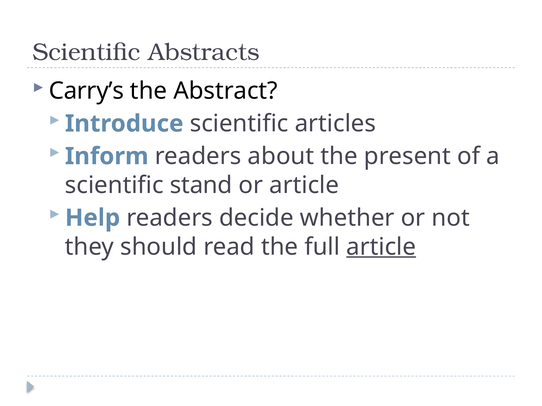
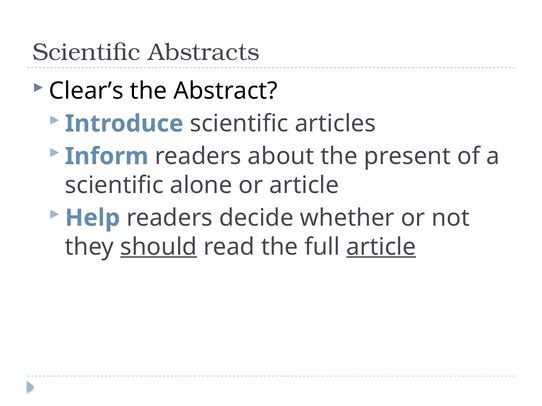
Carry’s: Carry’s -> Clear’s (86, 91)
stand: stand -> alone (201, 185)
should underline: none -> present (159, 247)
